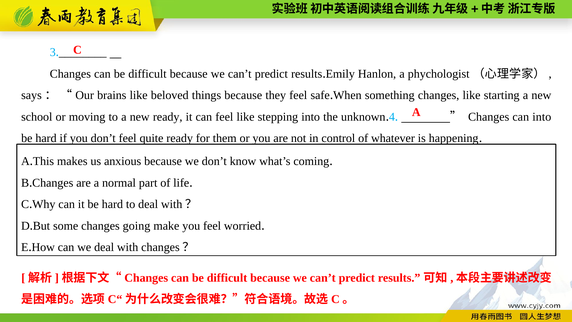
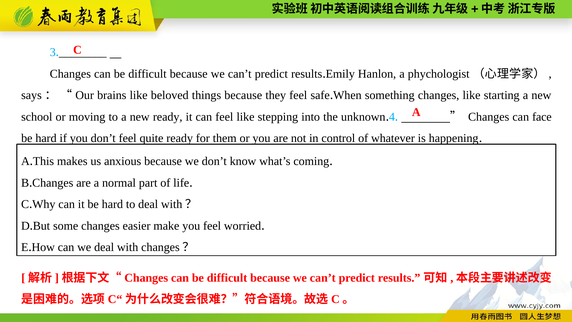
can into: into -> face (542, 117)
going: going -> easier (137, 226)
